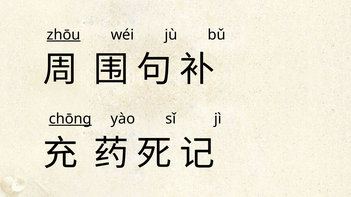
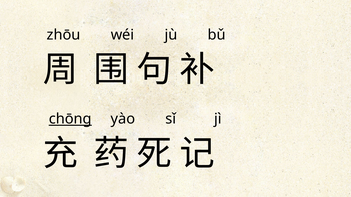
zhōu underline: present -> none (64, 35)
